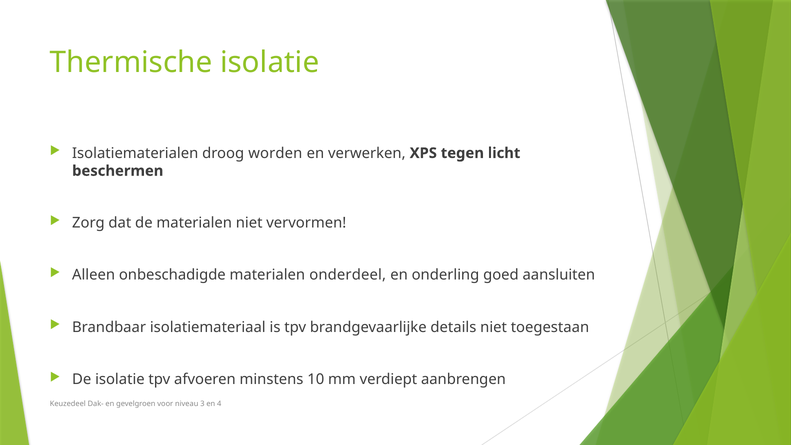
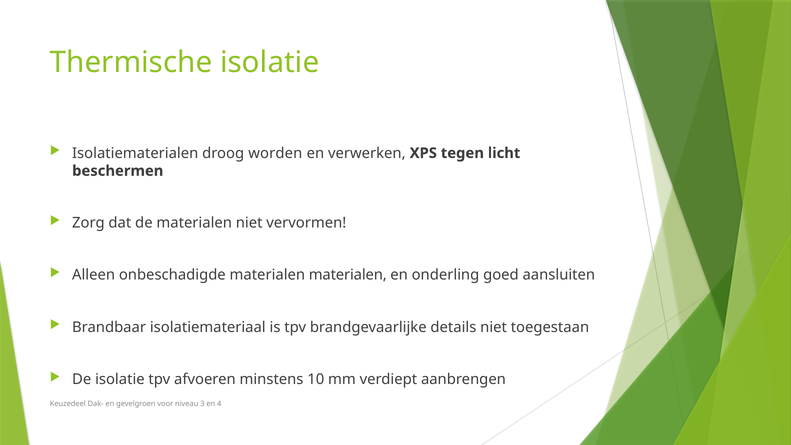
materialen onderdeel: onderdeel -> materialen (348, 275)
